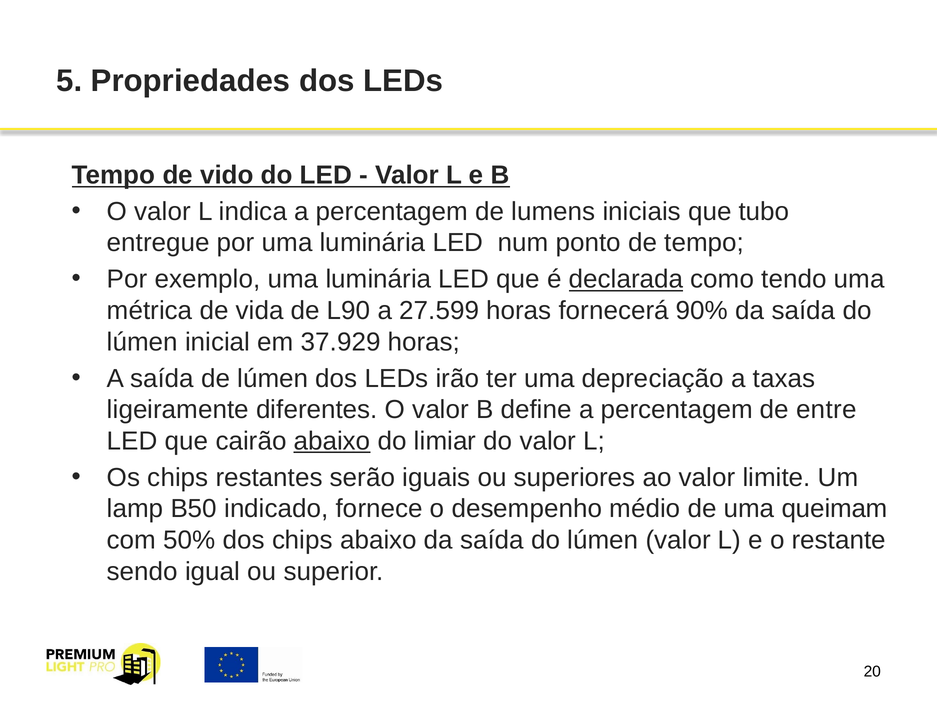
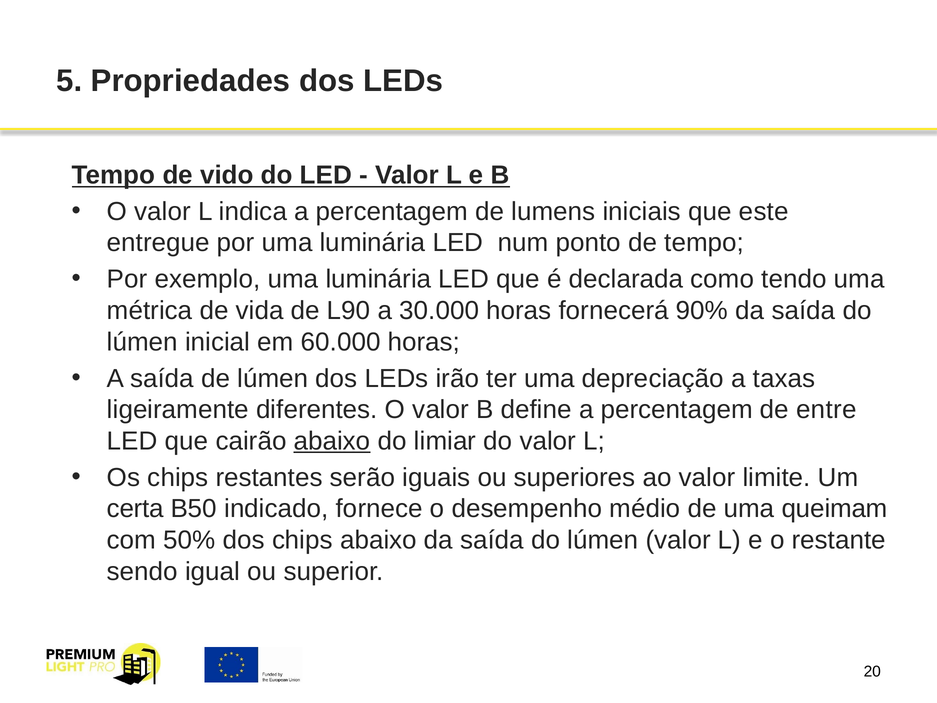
tubo: tubo -> este (764, 211)
declarada underline: present -> none (626, 279)
27.599: 27.599 -> 30.000 (439, 311)
37.929: 37.929 -> 60.000 (341, 342)
lamp: lamp -> certa (135, 509)
